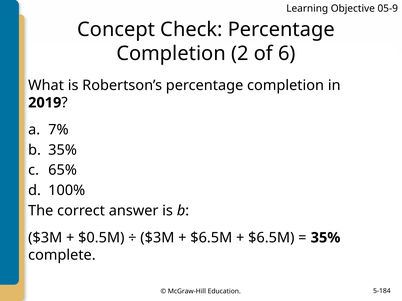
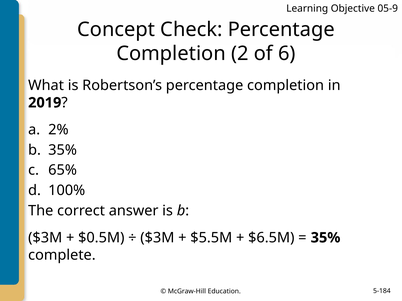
7%: 7% -> 2% (58, 130)
$6.5M: $6.5M -> $5.5M (211, 238)
